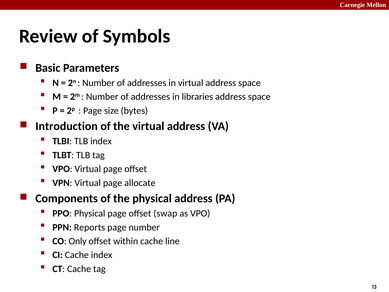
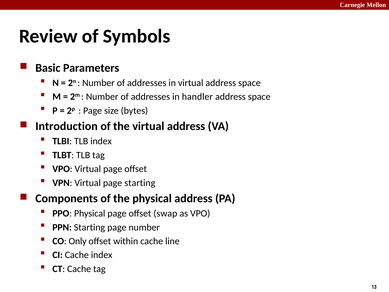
libraries: libraries -> handler (197, 97)
page allocate: allocate -> starting (140, 183)
PPN Reports: Reports -> Starting (89, 227)
